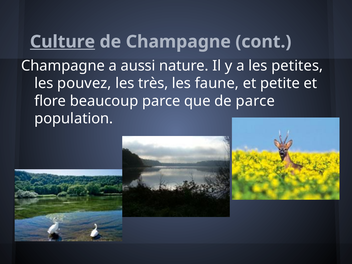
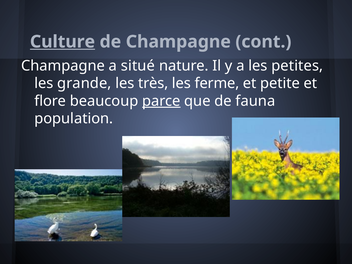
aussi: aussi -> situé (138, 66)
pouvez: pouvez -> grande (84, 83)
faune: faune -> ferme (217, 83)
parce underline: none -> present (161, 101)
de parce: parce -> fauna (255, 101)
